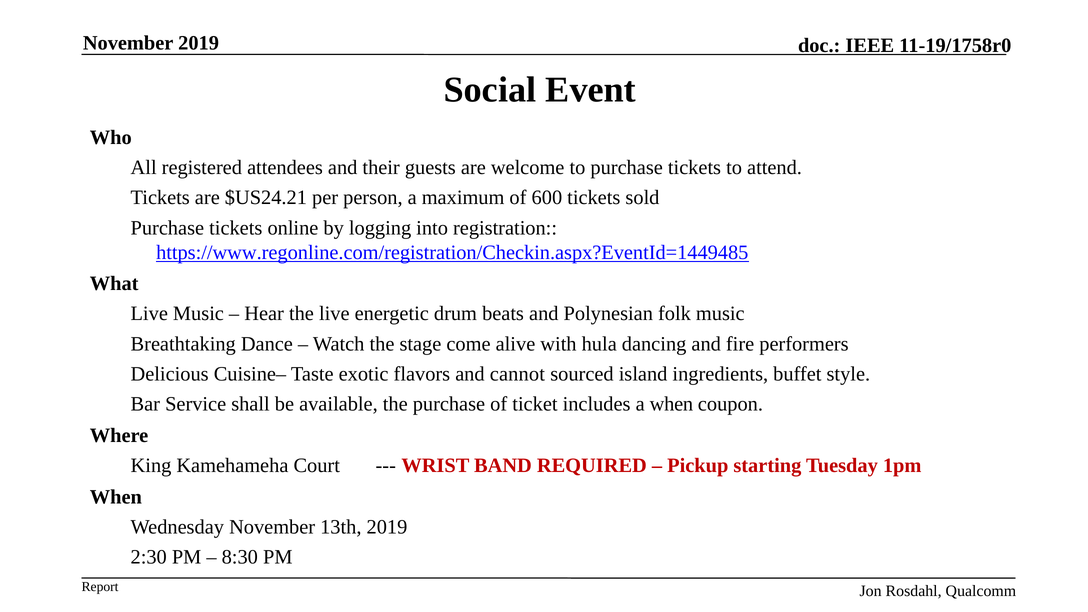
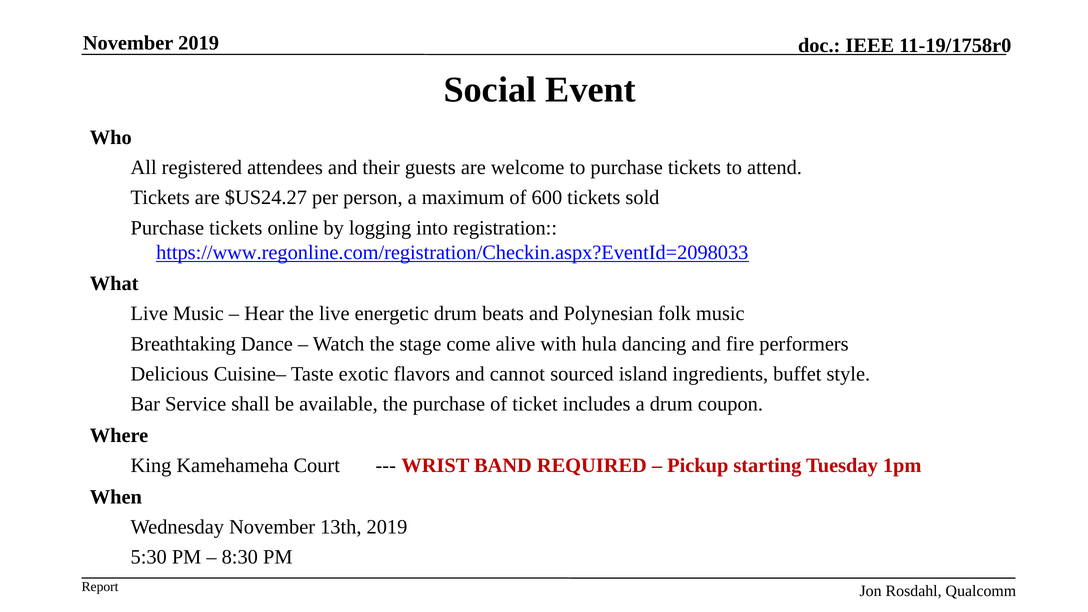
$US24.21: $US24.21 -> $US24.27 (266, 198)
https://www.regonline.com/registration/Checkin.aspx?EventId=1449485: https://www.regonline.com/registration/Checkin.aspx?EventId=1449485 -> https://www.regonline.com/registration/Checkin.aspx?EventId=2098033 (452, 252)
a when: when -> drum (671, 404)
2:30: 2:30 -> 5:30 (149, 557)
